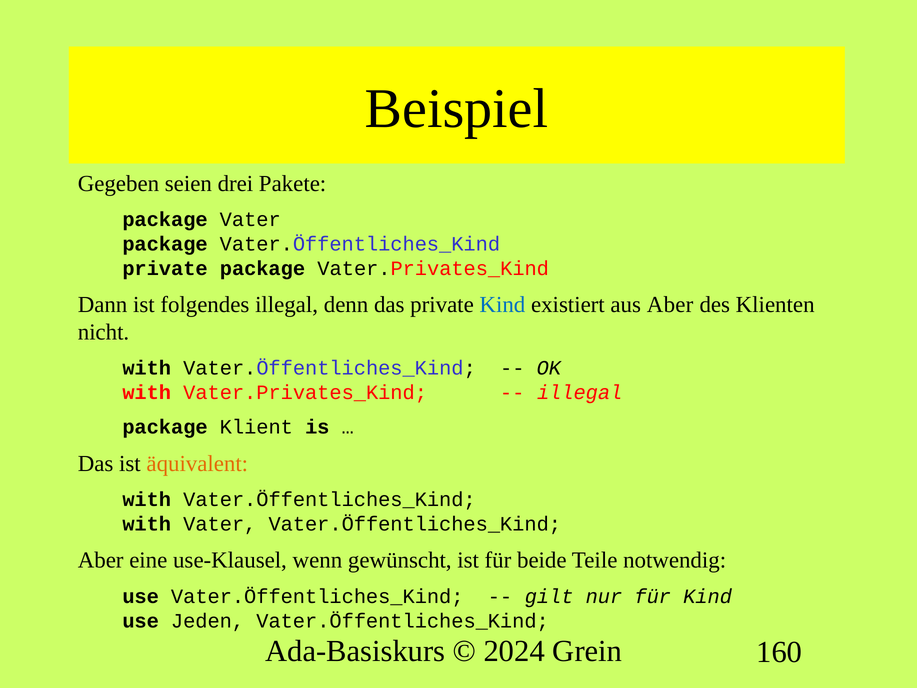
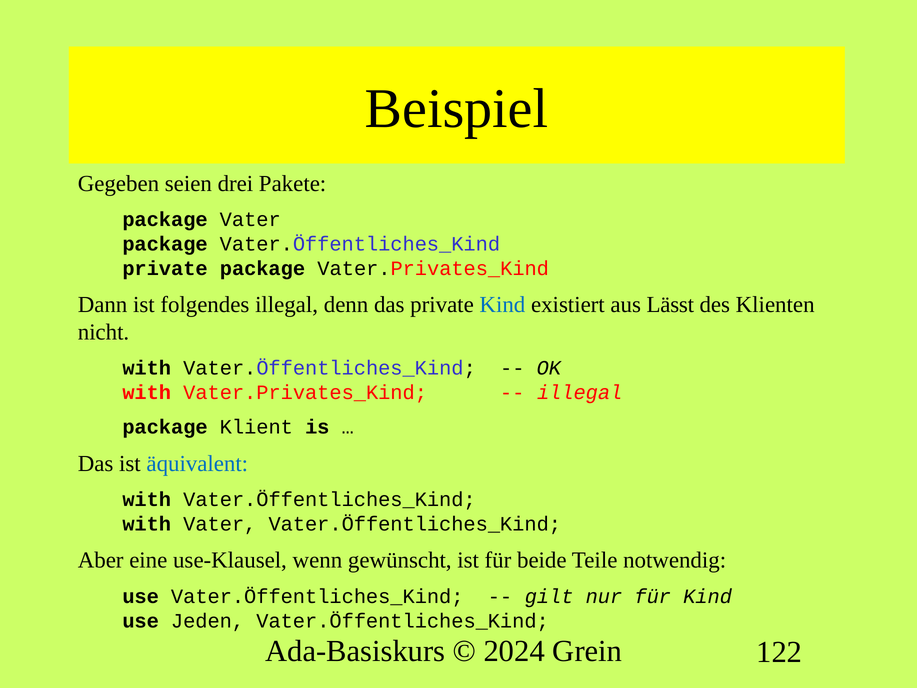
aus Aber: Aber -> Lässt (670, 305)
äquivalent colour: orange -> blue (197, 463)
160: 160 -> 122 (779, 652)
